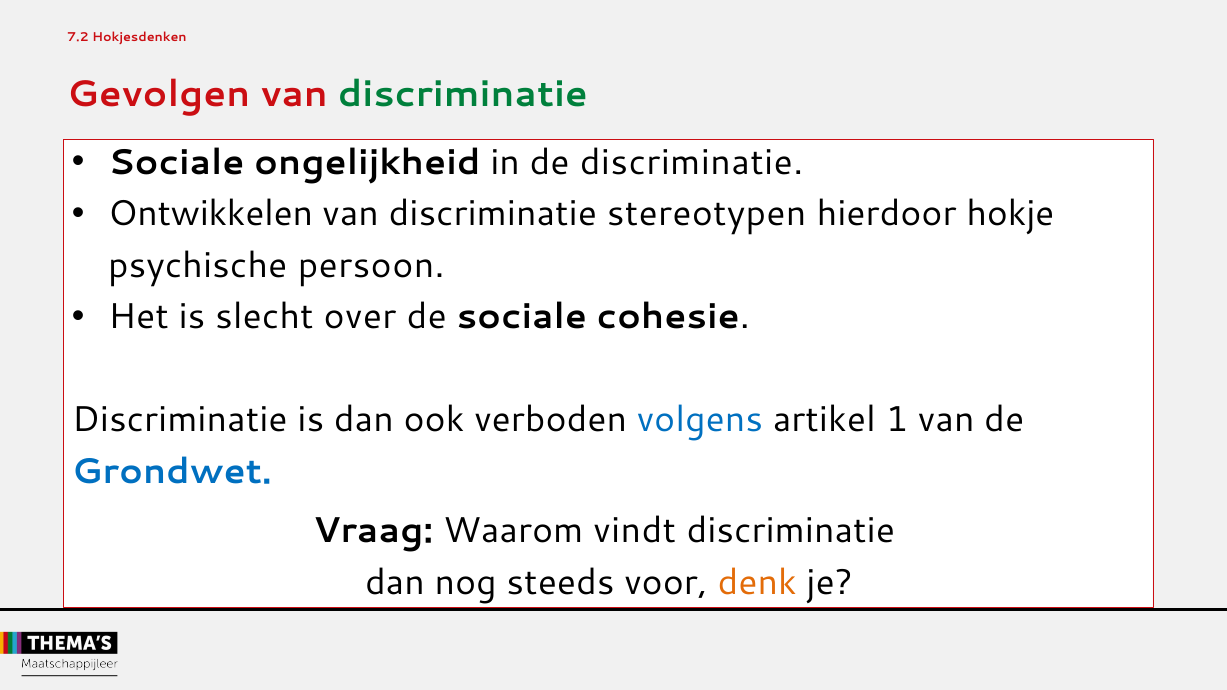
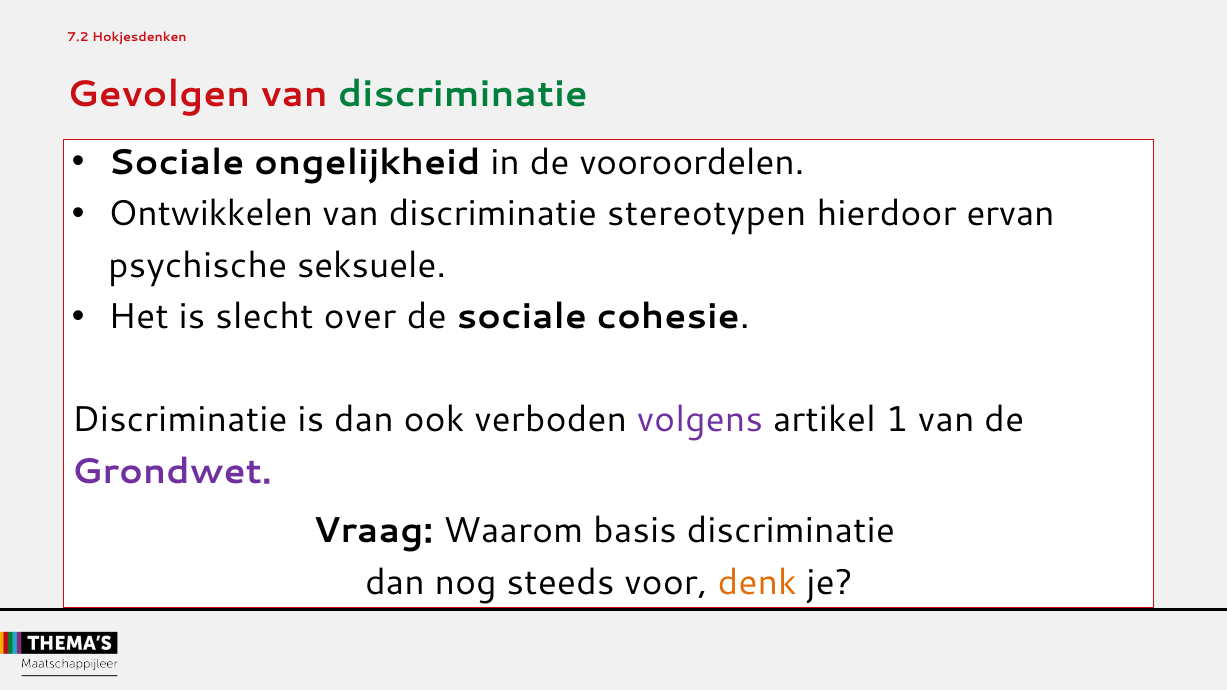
de discriminatie: discriminatie -> vooroordelen (692, 163)
hokje: hokje -> ervan (1010, 214)
persoon: persoon -> seksuele (372, 266)
volgens colour: blue -> purple (700, 420)
Grondwet colour: blue -> purple (172, 471)
vindt: vindt -> basis (635, 531)
